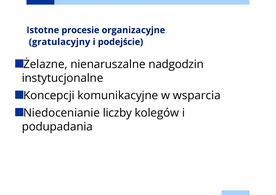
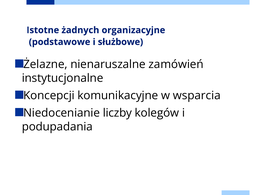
procesie: procesie -> żadnych (80, 30)
gratulacyjny: gratulacyjny -> podstawowe (60, 42)
podejście: podejście -> służbowe (120, 42)
nadgodzin: nadgodzin -> zamówień (176, 64)
